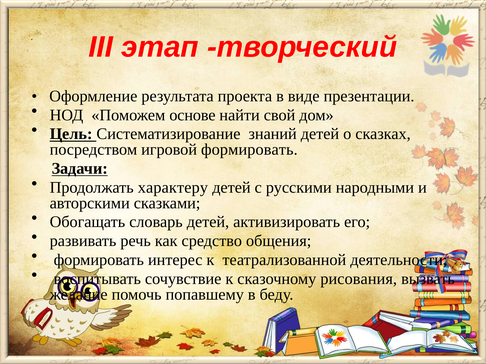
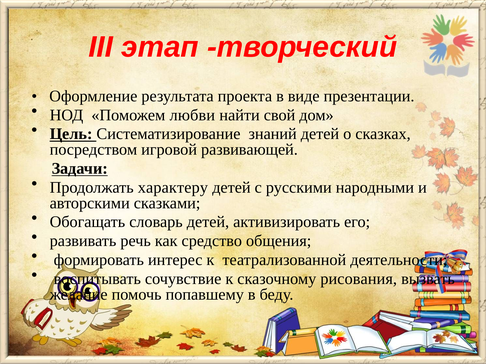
основе: основе -> любви (192, 115)
игровой формировать: формировать -> развивающей (249, 150)
